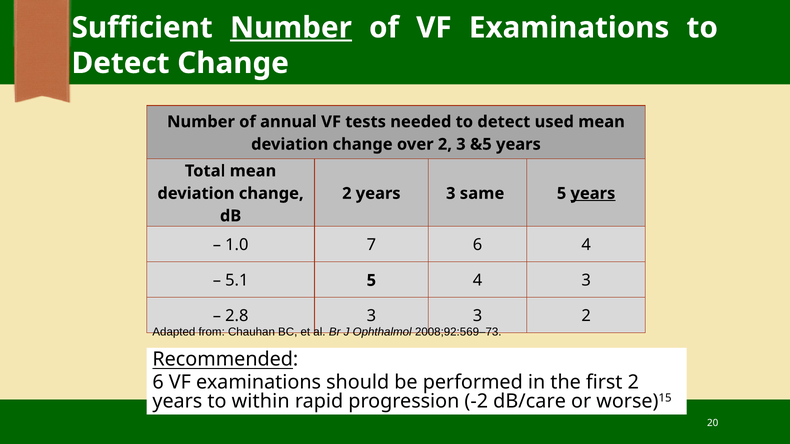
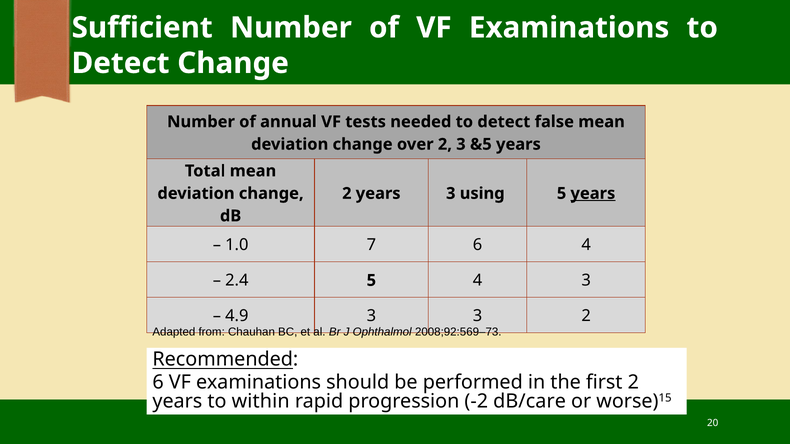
Number underline: present -> none (291, 28)
used: used -> false (554, 122)
same: same -> using (482, 194)
5.1: 5.1 -> 2.4 (237, 281)
2.8: 2.8 -> 4.9 (237, 316)
